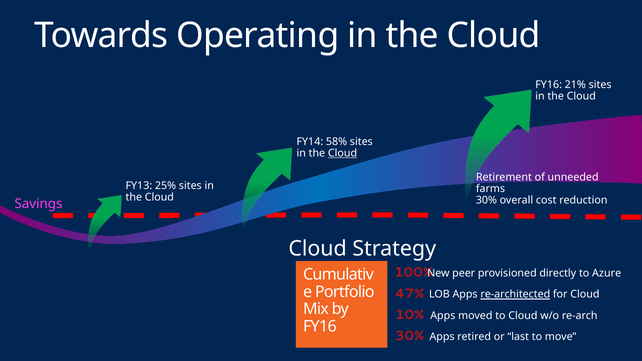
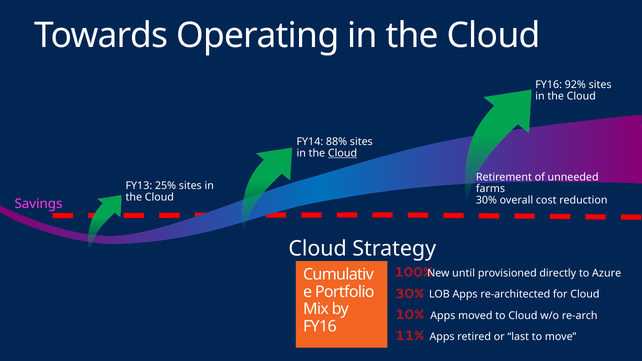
21%: 21% -> 92% (575, 85)
58%: 58% -> 88% (337, 142)
peer: peer -> until (464, 273)
47%: 47% -> 30% (409, 294)
re-architected underline: present -> none (515, 294)
30%: 30% -> 11% (409, 336)
